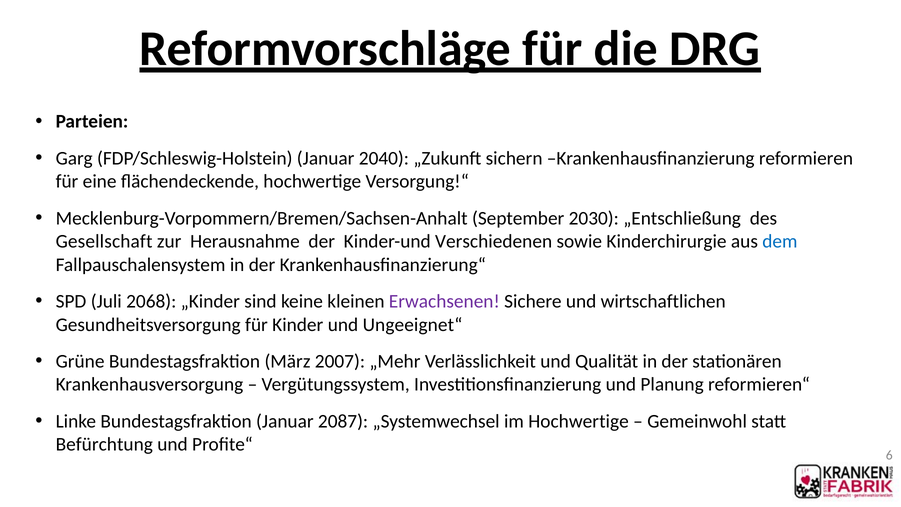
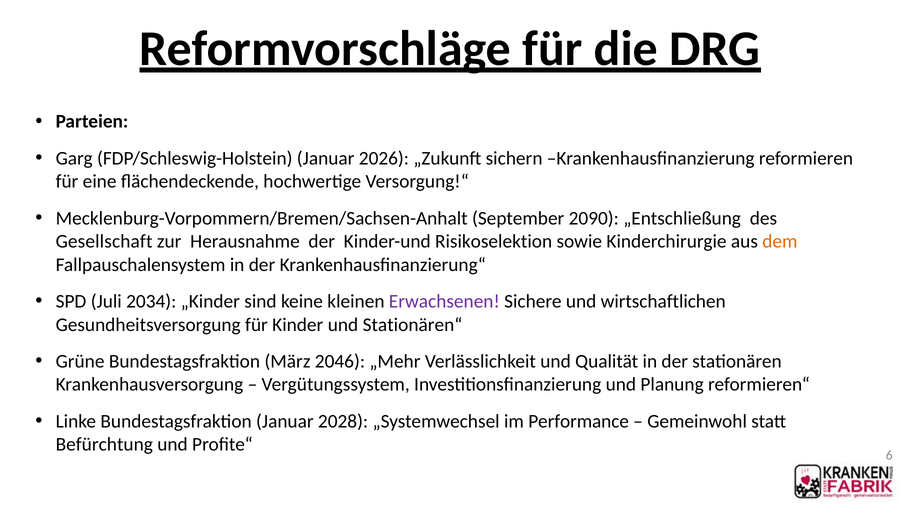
2040: 2040 -> 2026 (384, 158)
2030: 2030 -> 2090 (594, 218)
Verschiedenen: Verschiedenen -> Risikoselektion (494, 241)
dem colour: blue -> orange (780, 241)
2068: 2068 -> 2034 (151, 301)
Ungeeignet“: Ungeeignet“ -> Stationären“ (413, 325)
2007: 2007 -> 2046 (340, 361)
2087: 2087 -> 2028 (343, 421)
im Hochwertige: Hochwertige -> Performance (579, 421)
